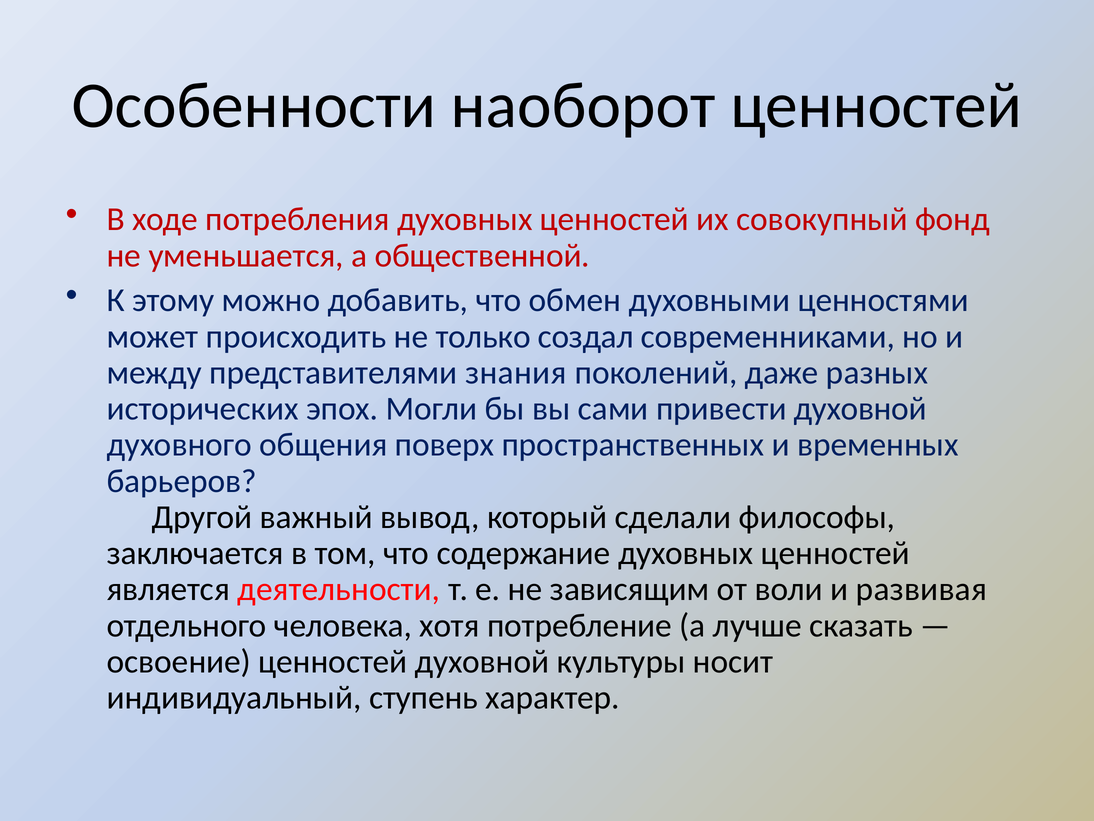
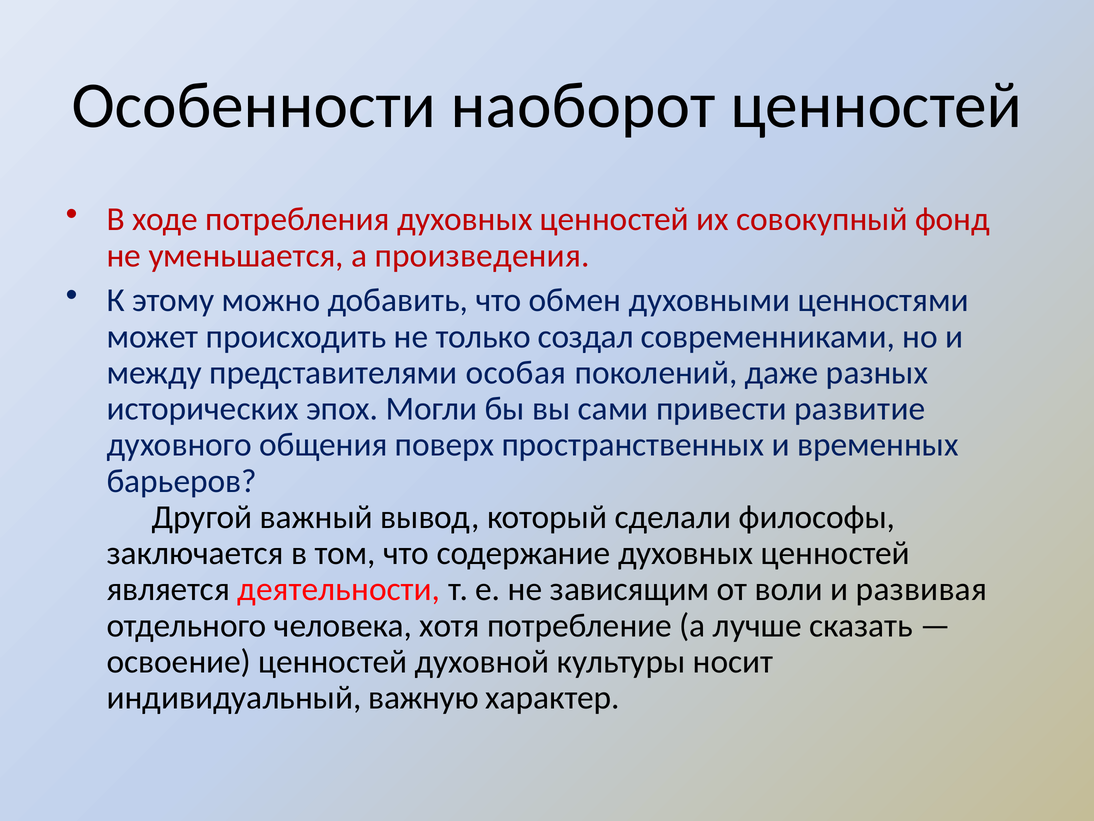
общественной: общественной -> произведения (482, 255)
знания: знания -> особая (516, 372)
привести духовной: духовной -> развитие (860, 409)
ступень: ступень -> важную (424, 697)
